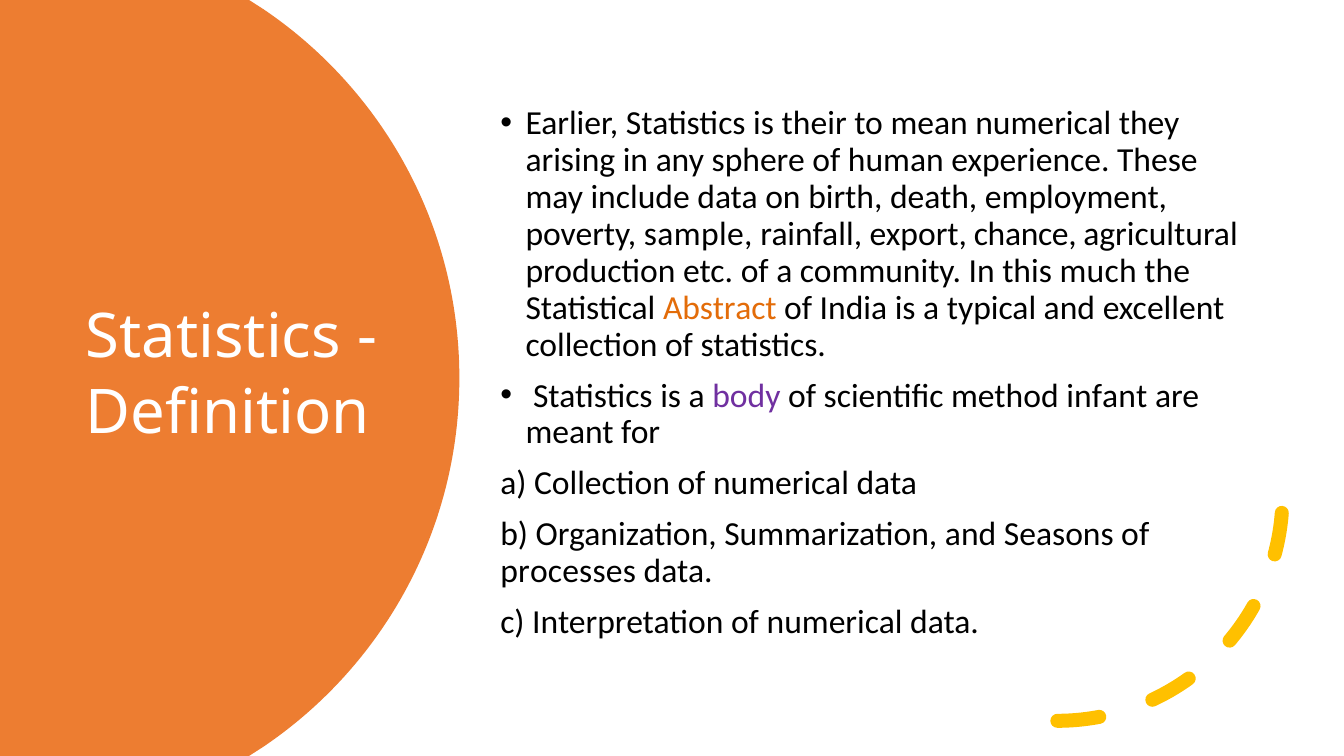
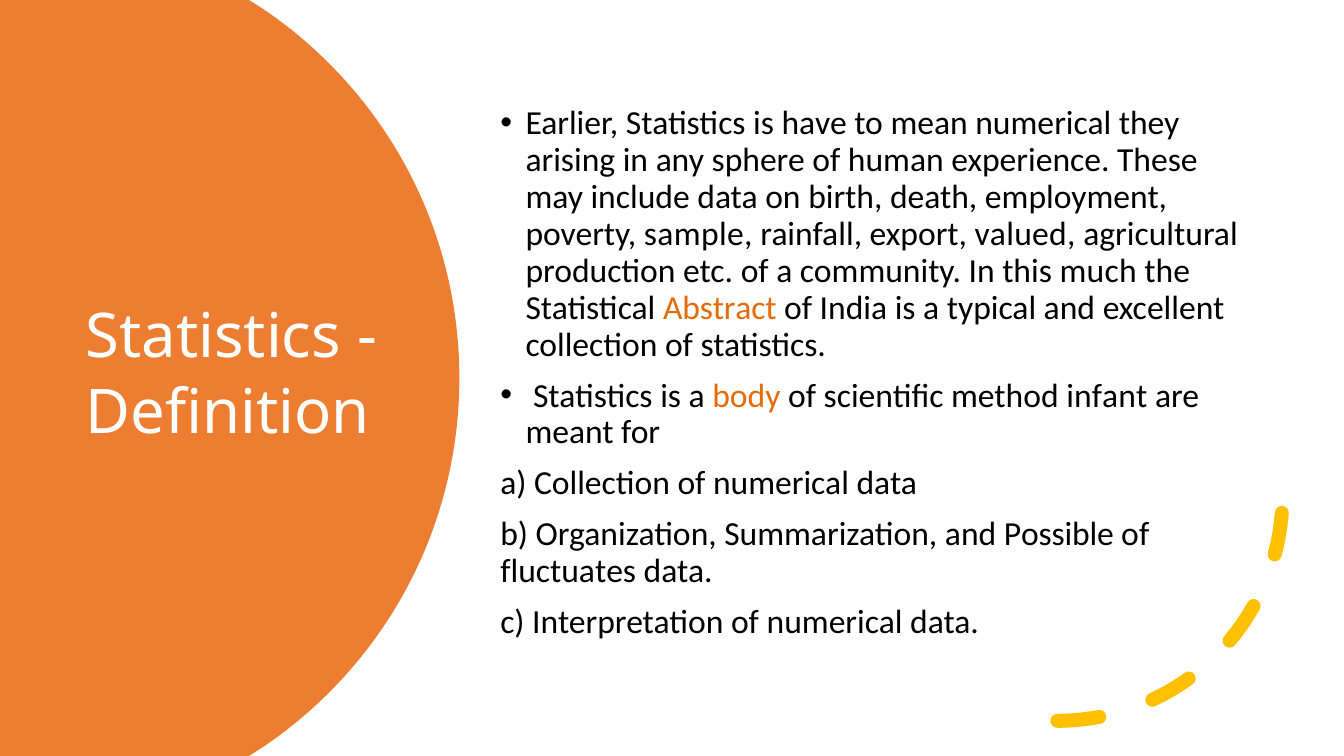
their: their -> have (814, 124)
chance: chance -> valued (1025, 234)
body colour: purple -> orange (746, 396)
Seasons: Seasons -> Possible (1059, 535)
processes: processes -> fluctuates (568, 572)
